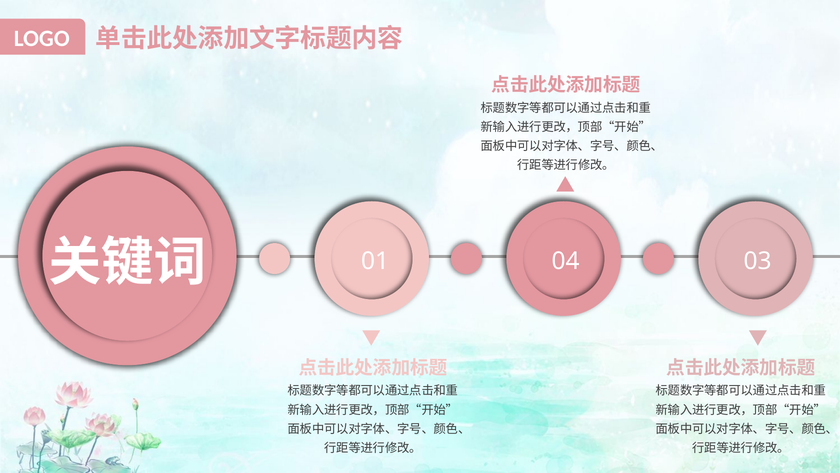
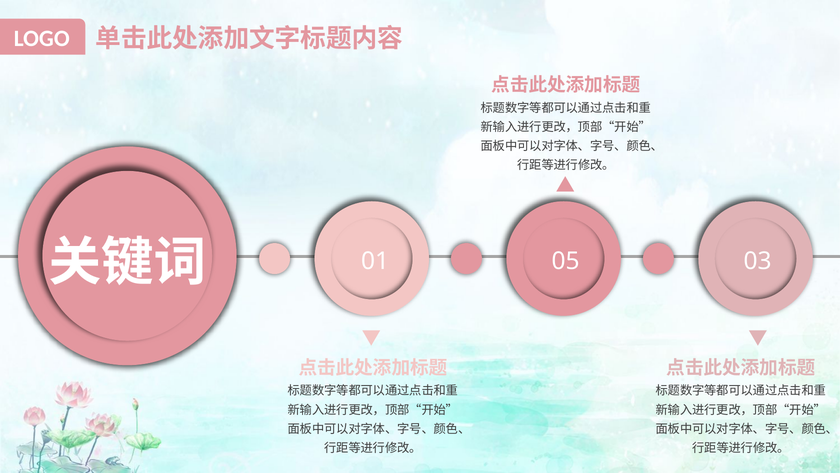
04: 04 -> 05 (566, 261)
